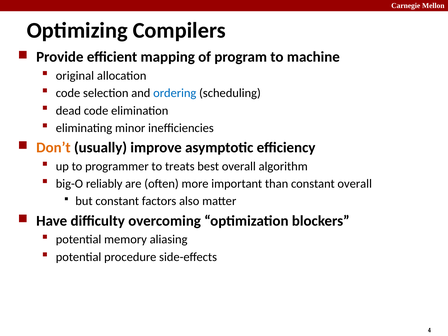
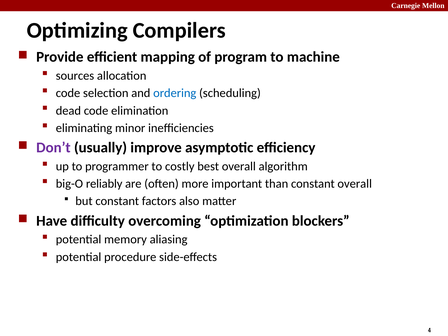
original: original -> sources (75, 76)
Don’t colour: orange -> purple (53, 148)
treats: treats -> costly (180, 166)
